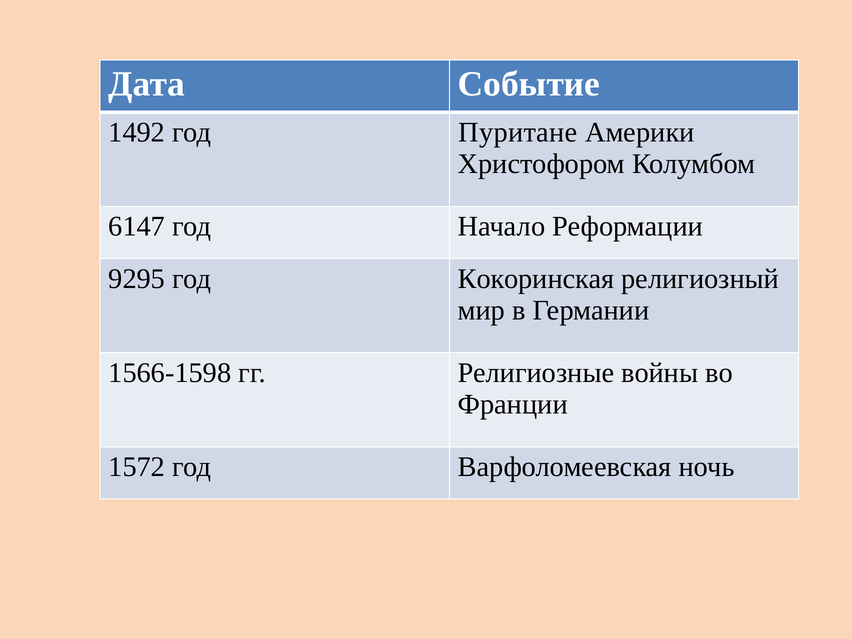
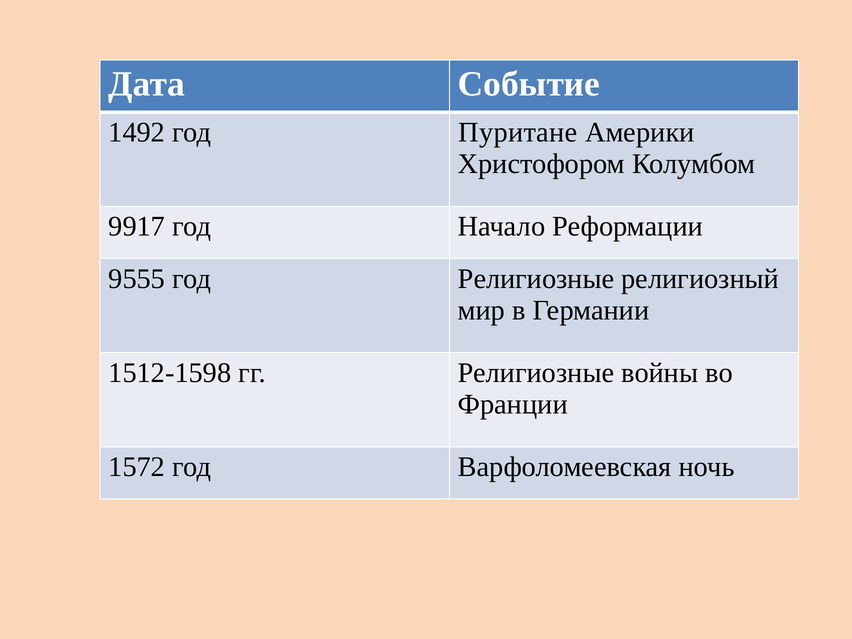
6147: 6147 -> 9917 (137, 227)
9295: 9295 -> 9555 (137, 279)
год Кокоринская: Кокоринская -> Религиозные (536, 279)
1566-1598: 1566-1598 -> 1512-1598 (170, 373)
